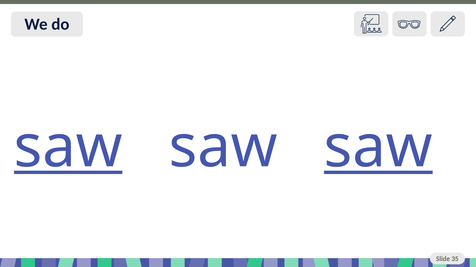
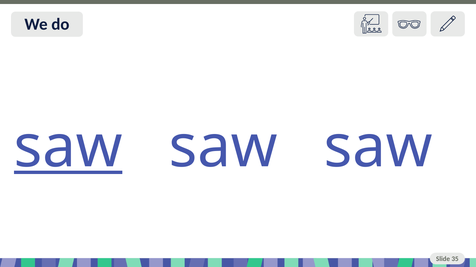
saw underline: present -> none (378, 147)
